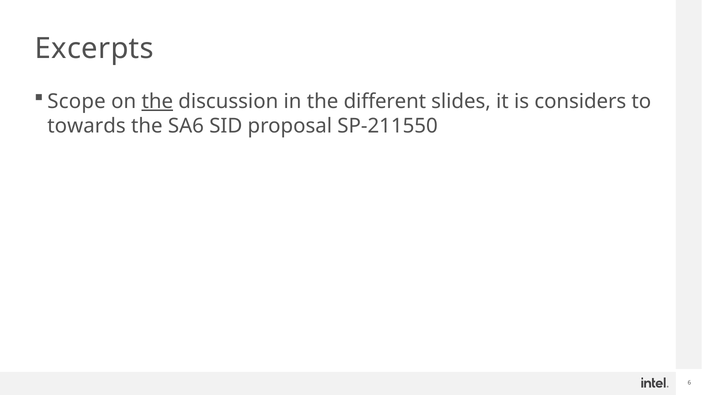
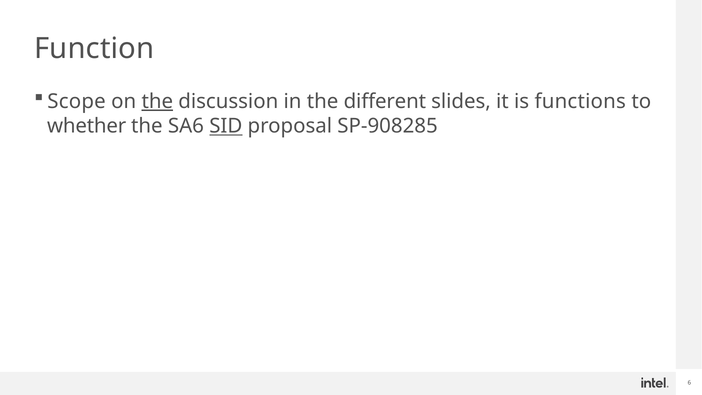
Excerpts: Excerpts -> Function (94, 49)
considers: considers -> functions (580, 101)
towards: towards -> whether (87, 126)
SID underline: none -> present (226, 126)
SP-211550: SP-211550 -> SP-908285 (388, 126)
